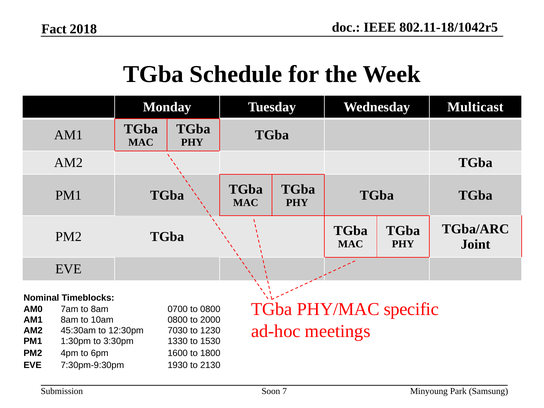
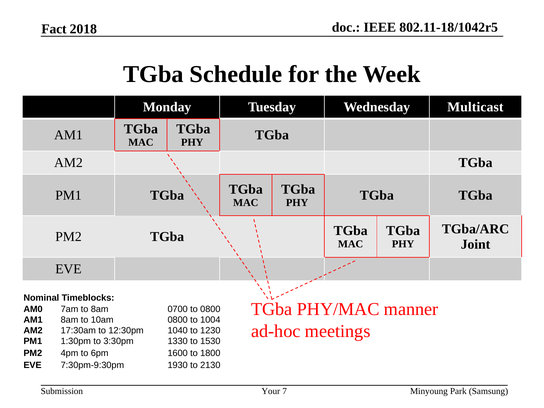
specific: specific -> manner (411, 309)
2000: 2000 -> 1004 (210, 320)
45:30am: 45:30am -> 17:30am (78, 331)
7030: 7030 -> 1040 (178, 331)
Soon: Soon -> Your (271, 391)
